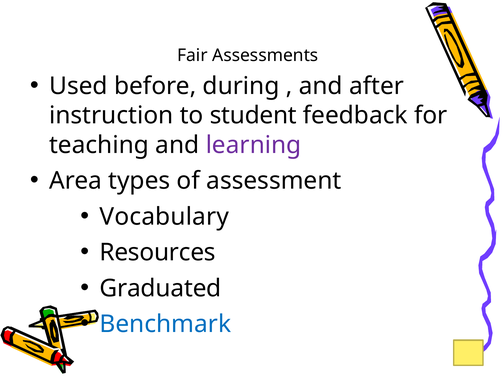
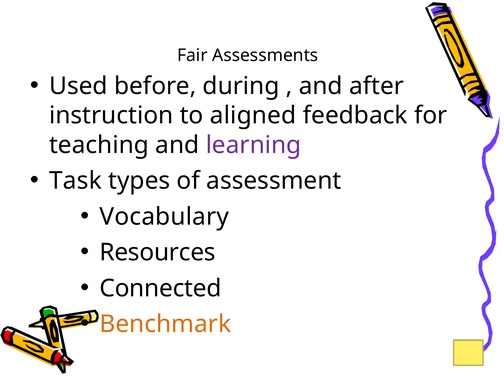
student: student -> aligned (253, 116)
Area: Area -> Task (75, 181)
Graduated: Graduated -> Connected (160, 288)
Benchmark colour: blue -> orange (165, 324)
